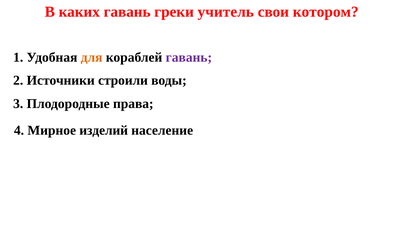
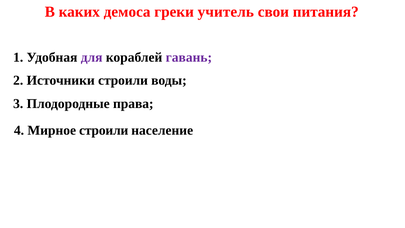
каких гавань: гавань -> демоса (127, 12)
котором: котором -> питания (326, 12)
для colour: orange -> purple (92, 57)
Мирное изделий: изделий -> строили (104, 130)
